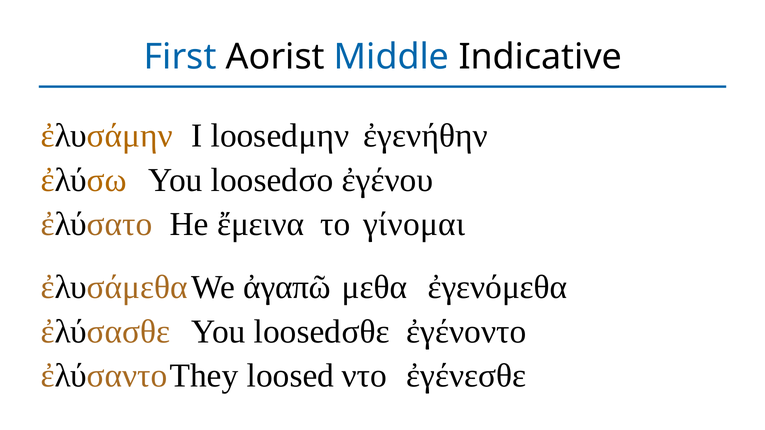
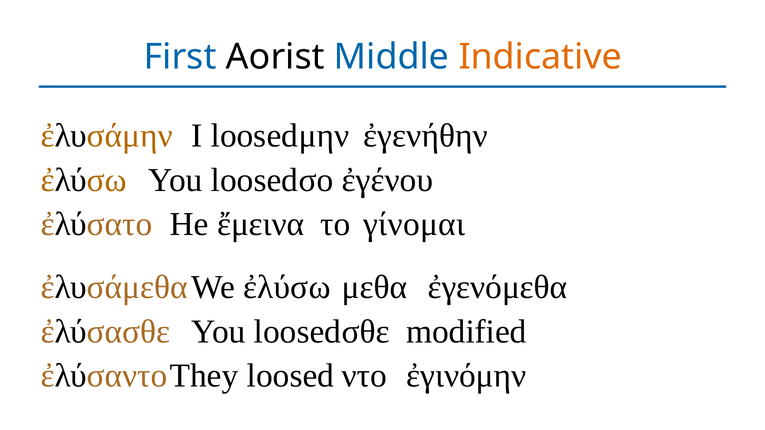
Indicative colour: black -> orange (540, 57)
ἀγαπῶ: ἀγαπῶ -> ἐλύσω (287, 288)
ἐγένοντο: ἐγένοντο -> modified (466, 332)
ἐγένεσθε: ἐγένεσθε -> ἐγινόμην (466, 376)
